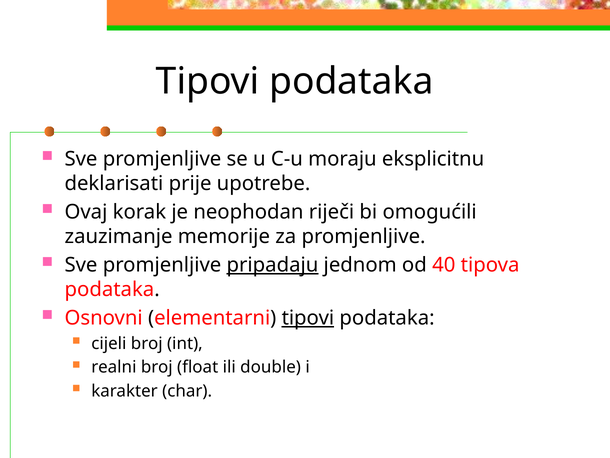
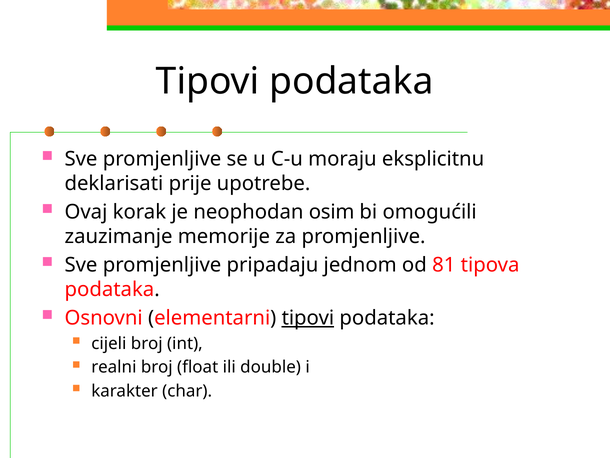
riječi: riječi -> osim (332, 212)
pripadaju underline: present -> none (272, 265)
40: 40 -> 81 (444, 265)
